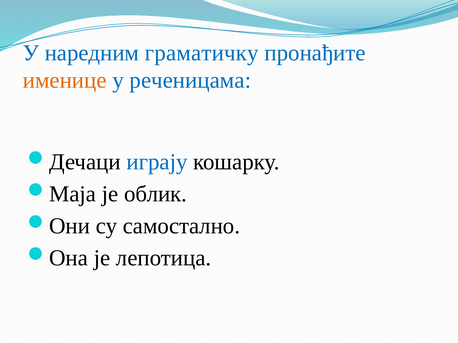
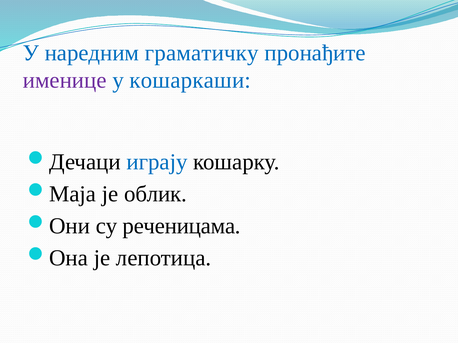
именице colour: orange -> purple (65, 80)
реченицама: реченицама -> кошаркаши (190, 80)
самостално: самостално -> реченицама (182, 226)
